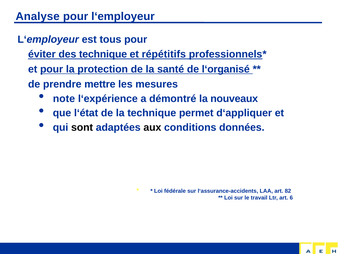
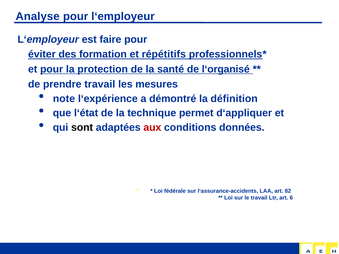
tous: tous -> faire (110, 39)
des technique: technique -> formation (103, 54)
prendre mettre: mettre -> travail (100, 84)
nouveaux: nouveaux -> définition (234, 99)
aux colour: black -> red (152, 128)
